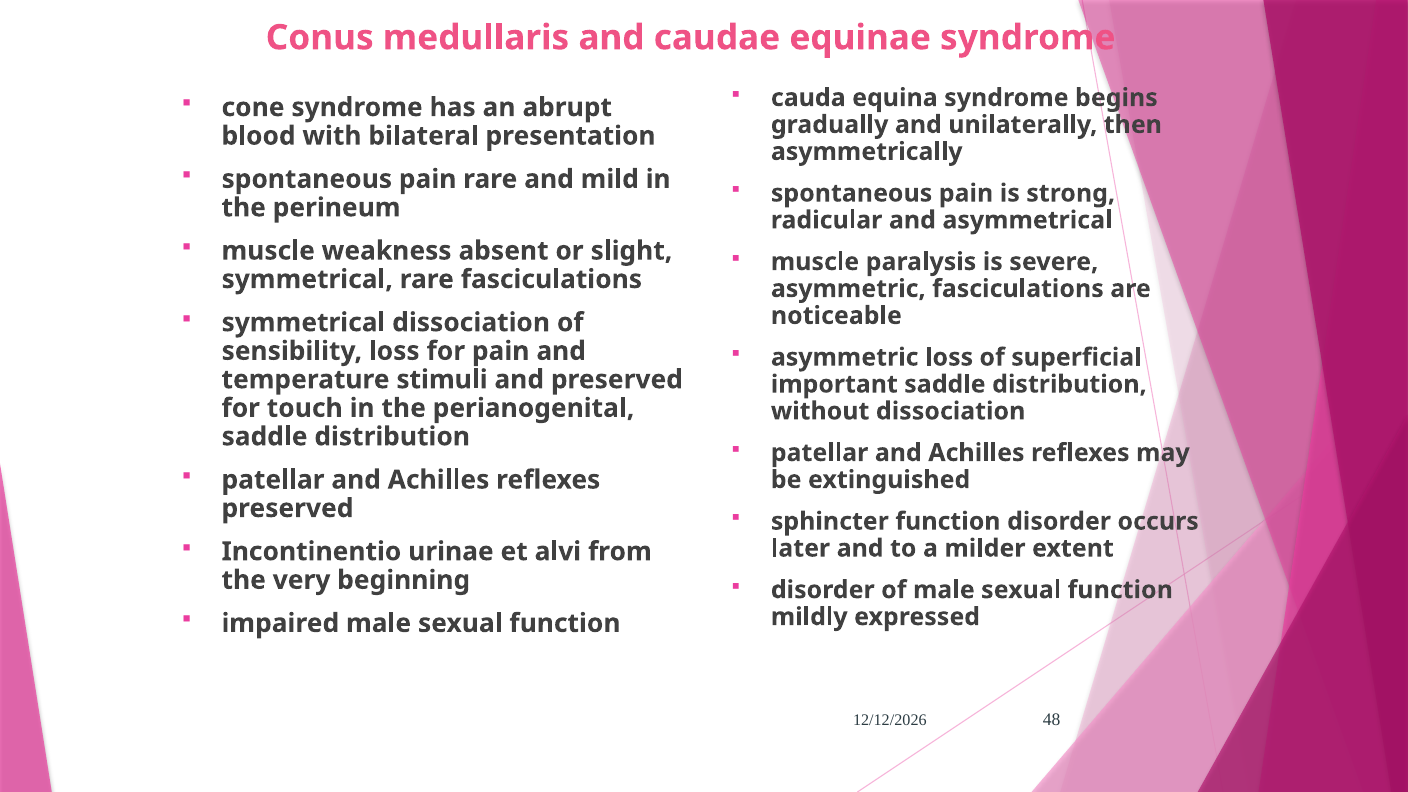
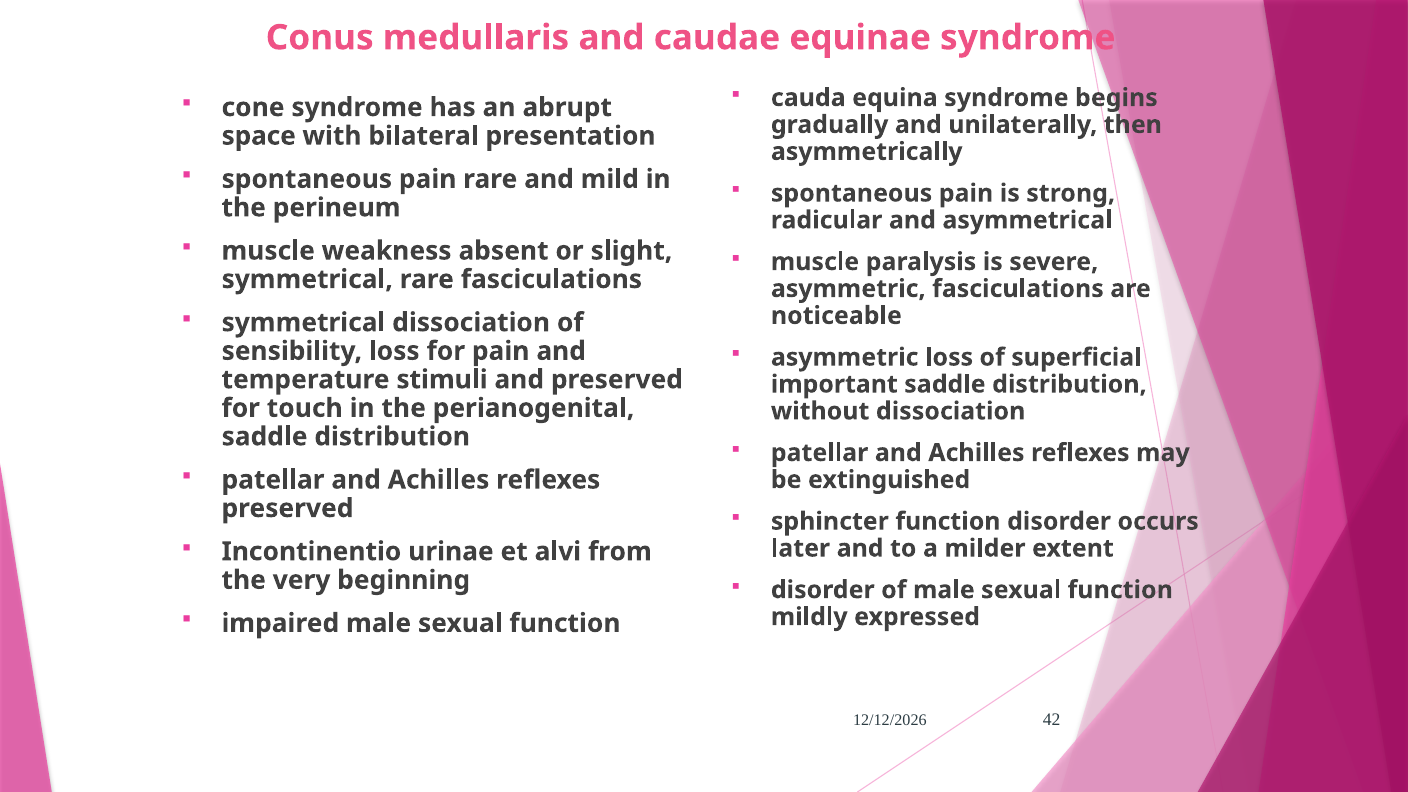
blood: blood -> space (259, 136)
48: 48 -> 42 (1052, 720)
